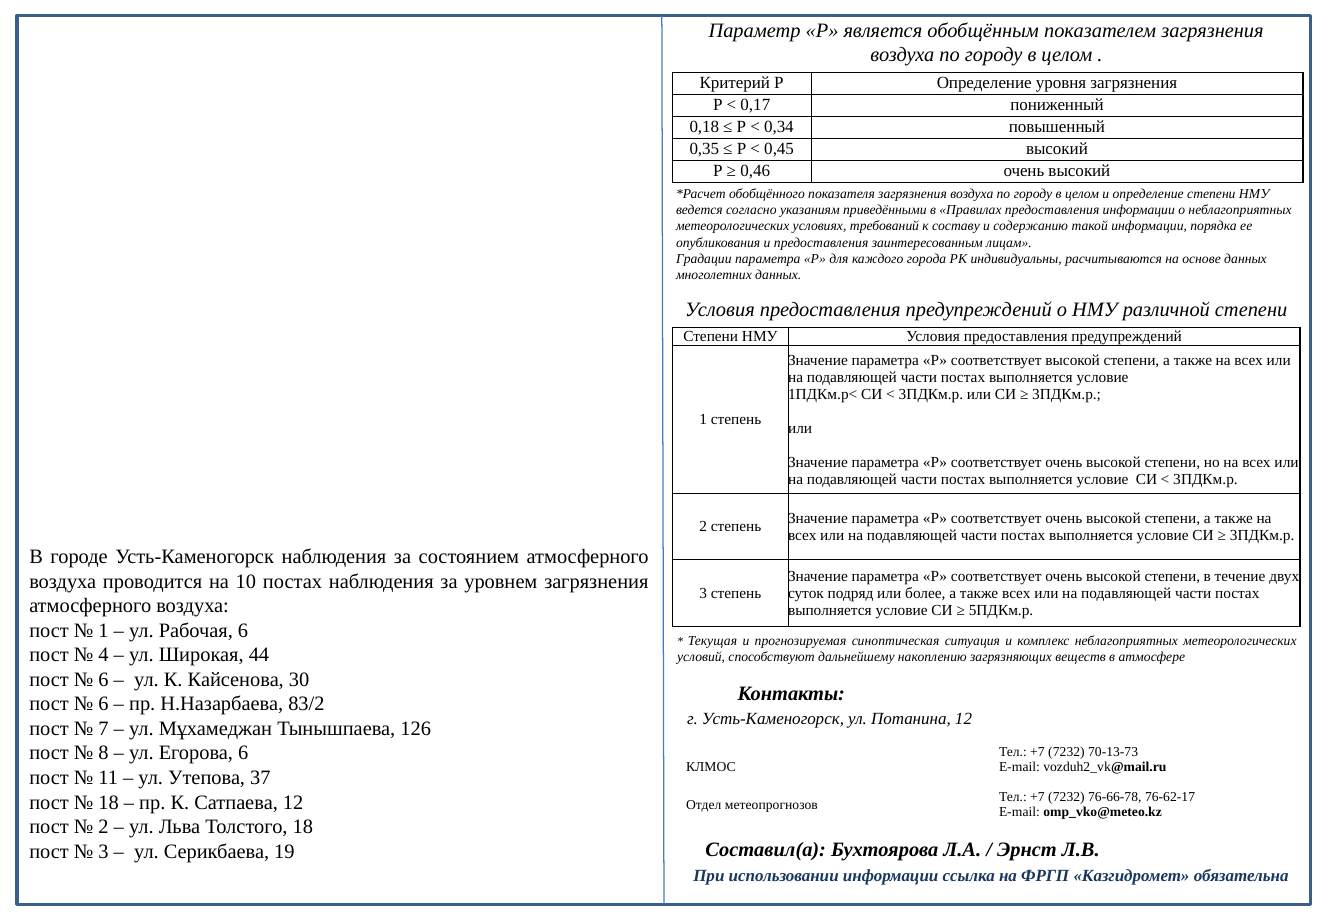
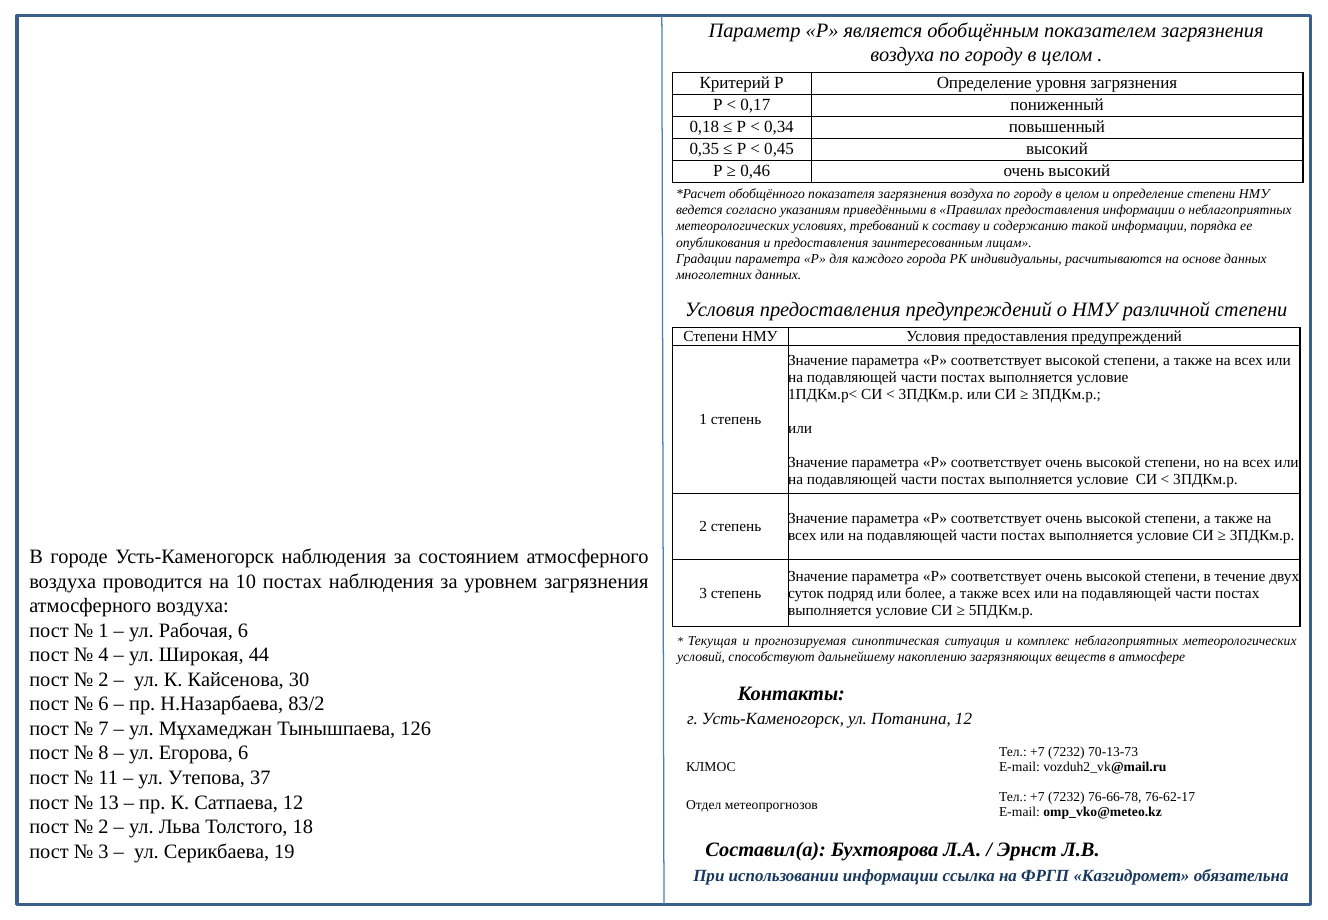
6: 6 -> 2 (104, 679)
18: 18 -> 13 (109, 802)
